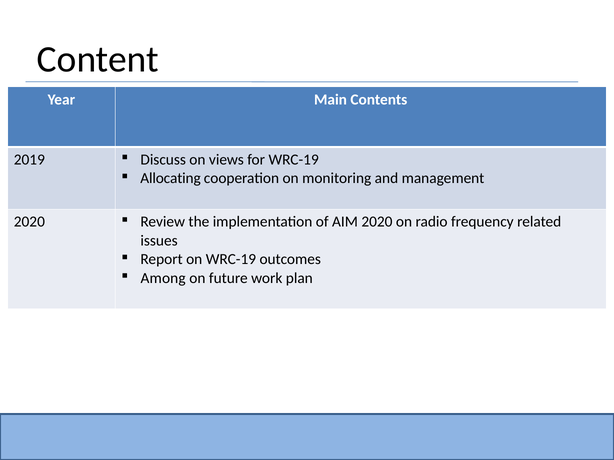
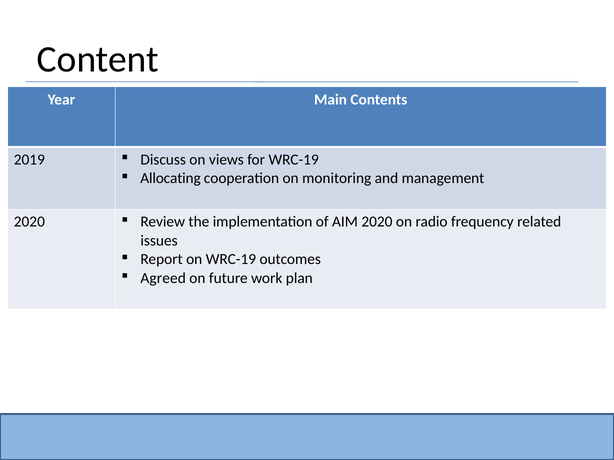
Among: Among -> Agreed (163, 278)
